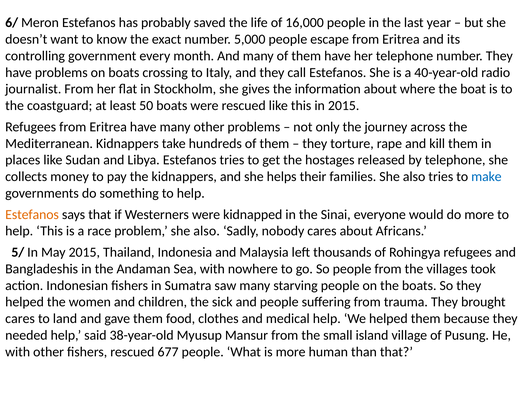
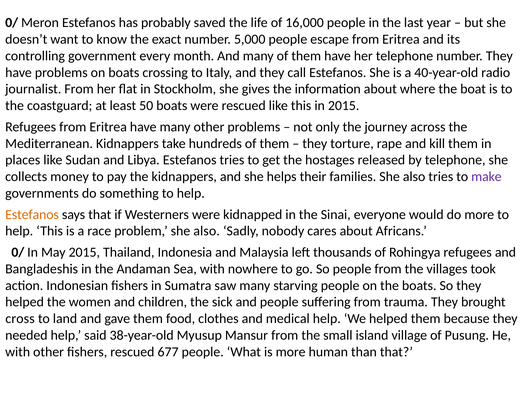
6/: 6/ -> 0/ (12, 23)
make colour: blue -> purple (486, 177)
5/: 5/ -> 0/ (18, 252)
cares: cares -> cross (20, 319)
